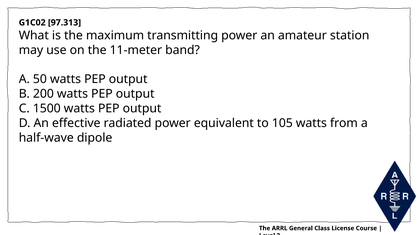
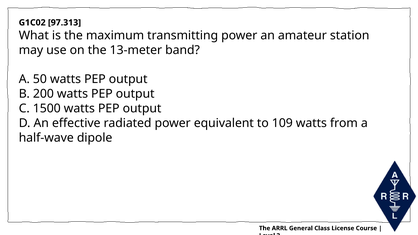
11-meter: 11-meter -> 13-meter (136, 50)
105: 105 -> 109 (282, 123)
